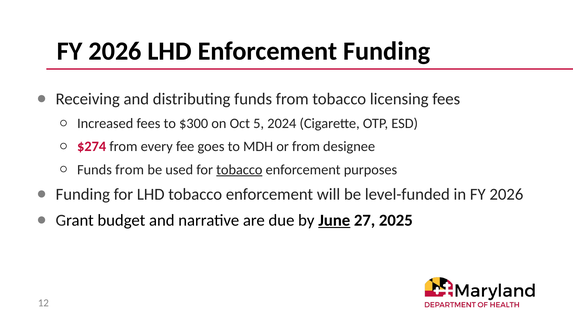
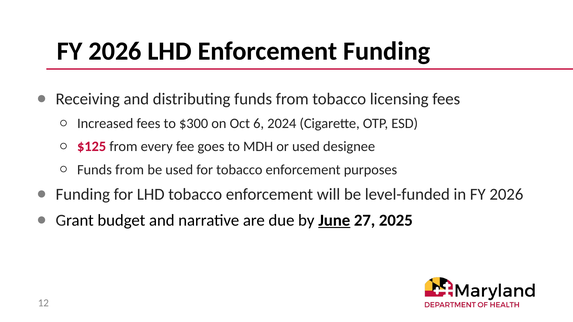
5: 5 -> 6 (259, 124)
$274: $274 -> $125 (92, 147)
or from: from -> used (306, 147)
tobacco underline: present -> none (239, 170)
